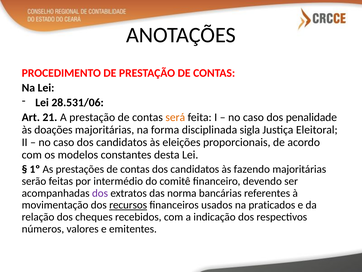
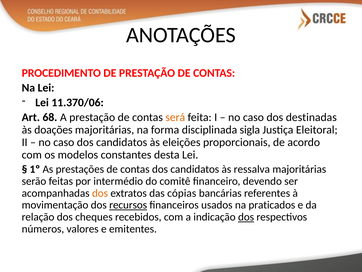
28.531/06: 28.531/06 -> 11.370/06 (78, 102)
21: 21 -> 68 (50, 117)
penalidade: penalidade -> destinadas (311, 117)
fazendo: fazendo -> ressalva (252, 169)
dos colour: purple -> orange (100, 193)
norma: norma -> cópias (182, 193)
dos underline: none -> present (246, 217)
